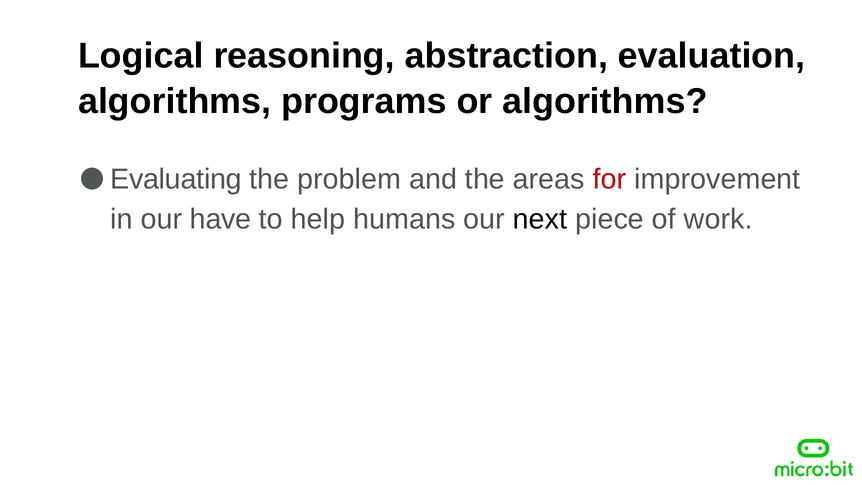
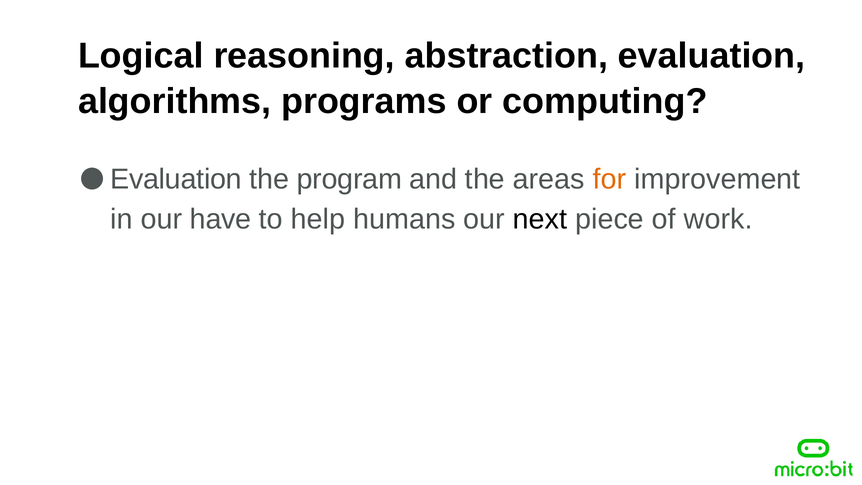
or algorithms: algorithms -> computing (605, 101)
Evaluating: Evaluating -> Evaluation (176, 179)
problem: problem -> program (349, 179)
for colour: red -> orange (610, 179)
